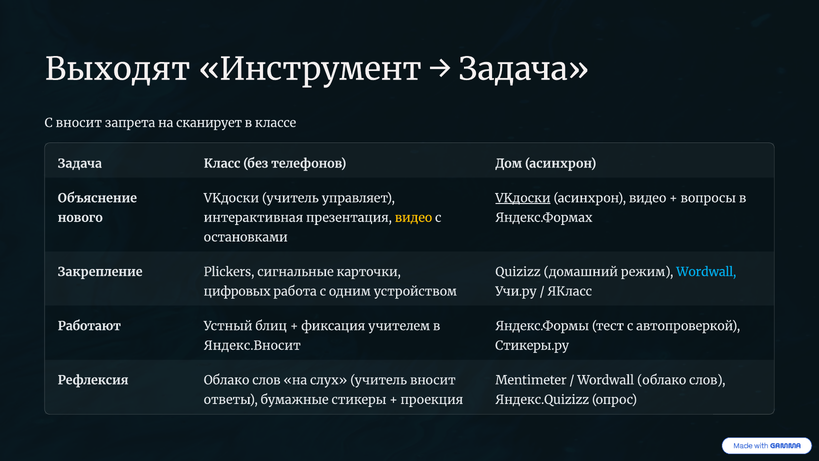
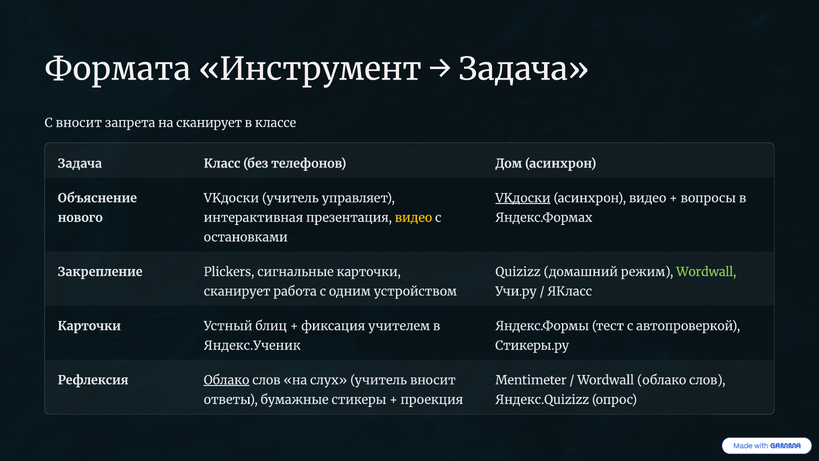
Выходят: Выходят -> Формата (118, 69)
Wordwall colour: light blue -> light green (706, 272)
цифровых: цифровых -> сканирует (237, 291)
Работают: Работают -> Карточки (89, 326)
Яндекс.Вносит: Яндекс.Вносит -> Яндекс.Ученик (252, 345)
Облако underline: none -> present (227, 380)
